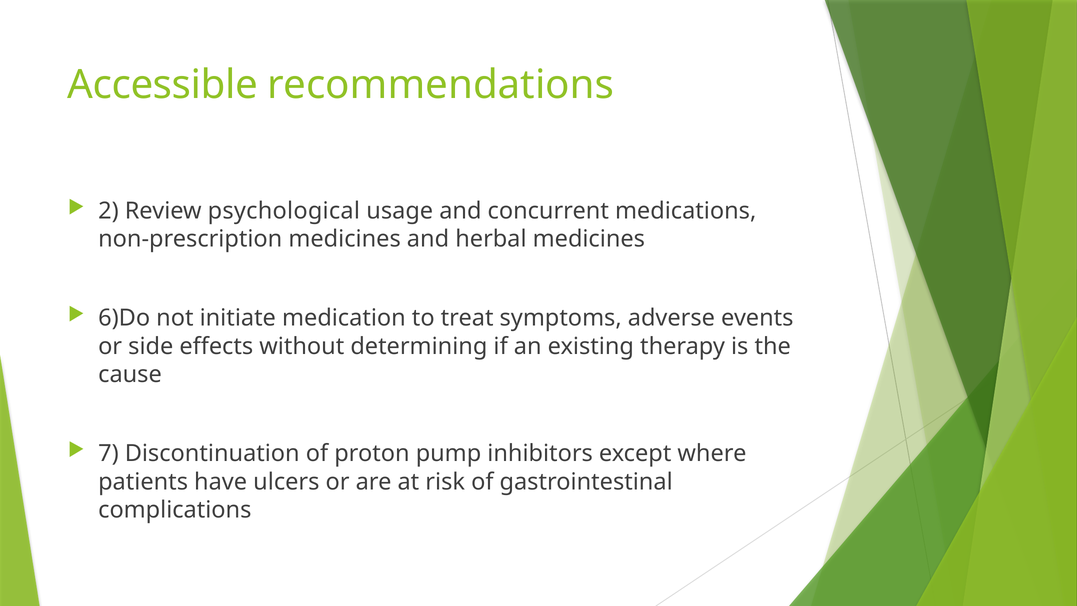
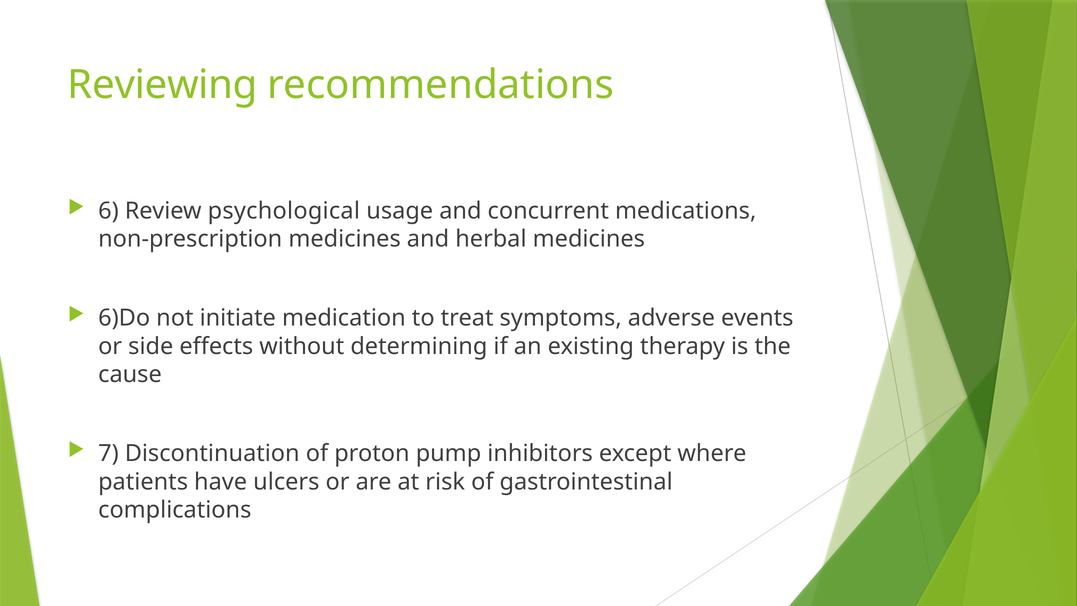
Accessible: Accessible -> Reviewing (163, 85)
2: 2 -> 6 (108, 211)
